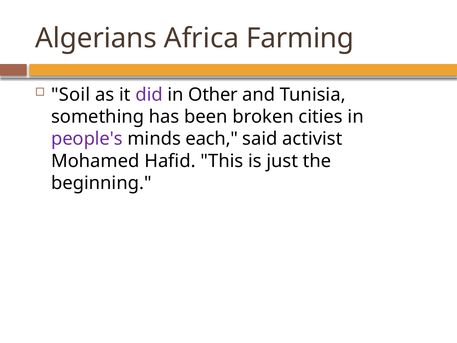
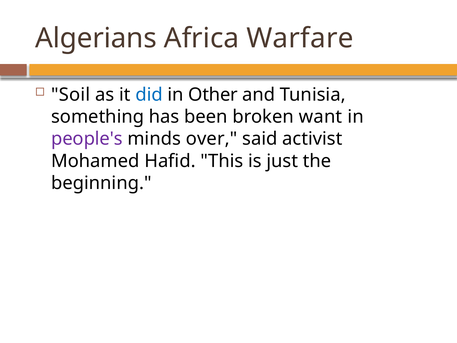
Farming: Farming -> Warfare (300, 38)
did colour: purple -> blue (149, 95)
cities: cities -> want (321, 117)
each: each -> over (212, 139)
